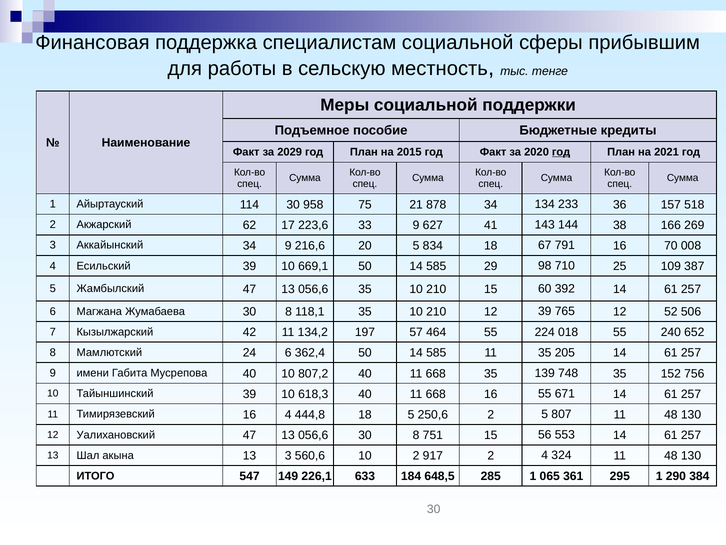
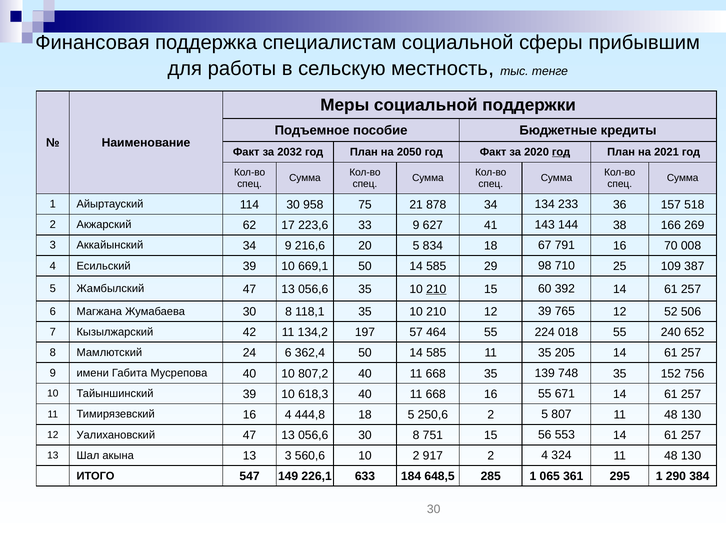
2029: 2029 -> 2032 (290, 152)
2015: 2015 -> 2050 (409, 152)
210 underline: none -> present (436, 289)
